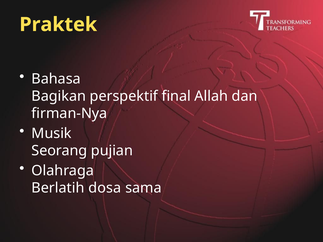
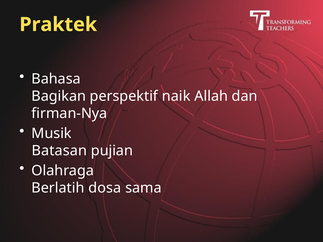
final: final -> naik (176, 96)
Seorang: Seorang -> Batasan (59, 151)
